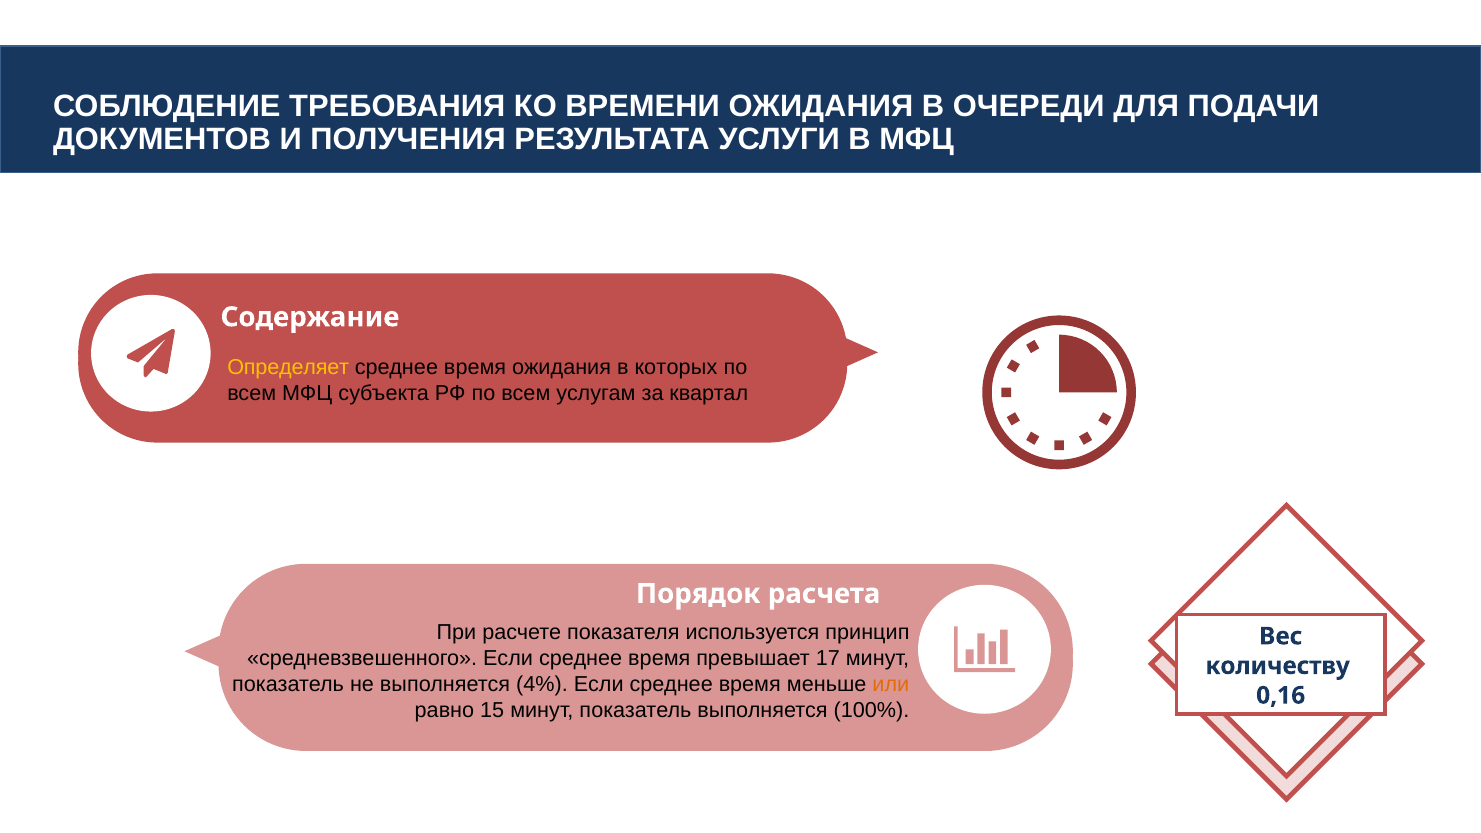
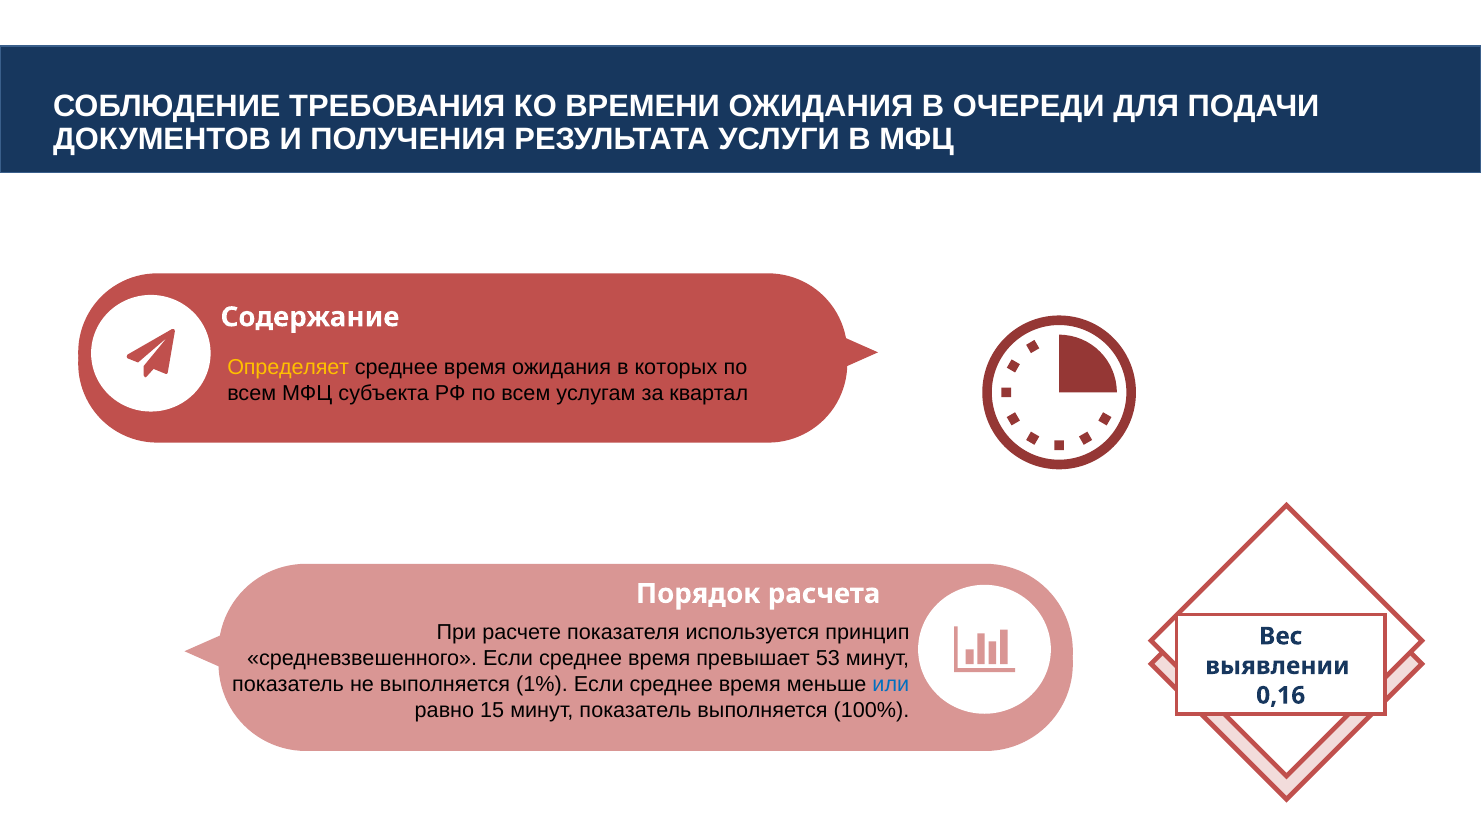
17: 17 -> 53 (828, 658)
количеству: количеству -> выявлении (1278, 666)
4%: 4% -> 1% (542, 684)
или colour: orange -> blue (891, 684)
